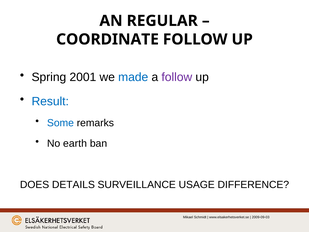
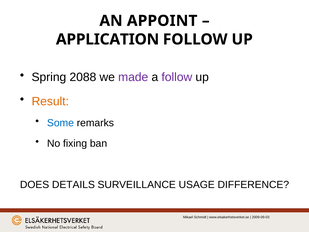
REGULAR: REGULAR -> APPOINT (162, 21)
COORDINATE: COORDINATE -> APPLICATION (108, 39)
2001: 2001 -> 2088 (83, 77)
made colour: blue -> purple (133, 77)
Result colour: blue -> orange (50, 101)
earth: earth -> fixing (75, 143)
